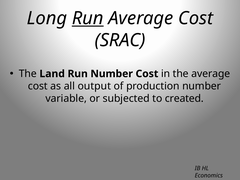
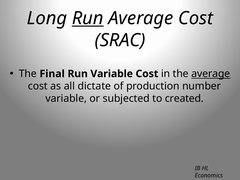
Land: Land -> Final (52, 74)
Run Number: Number -> Variable (112, 74)
average underline: none -> present (211, 74)
output: output -> dictate (94, 86)
